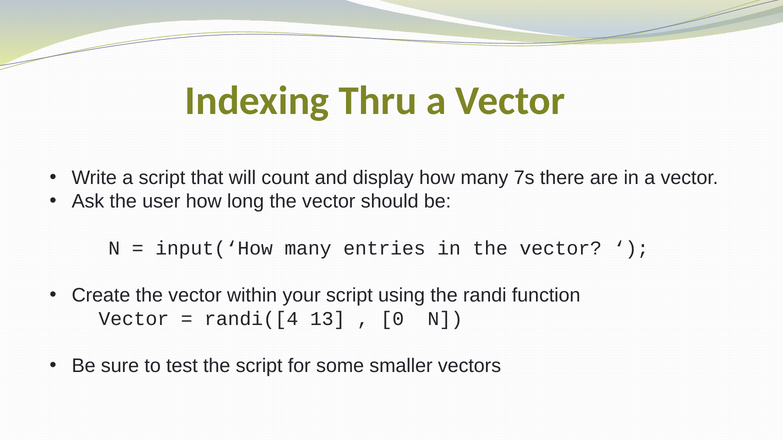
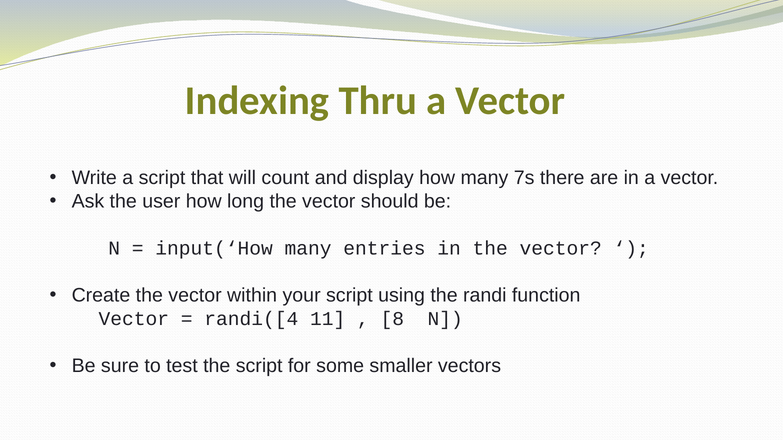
13: 13 -> 11 (328, 319)
0: 0 -> 8 (392, 319)
